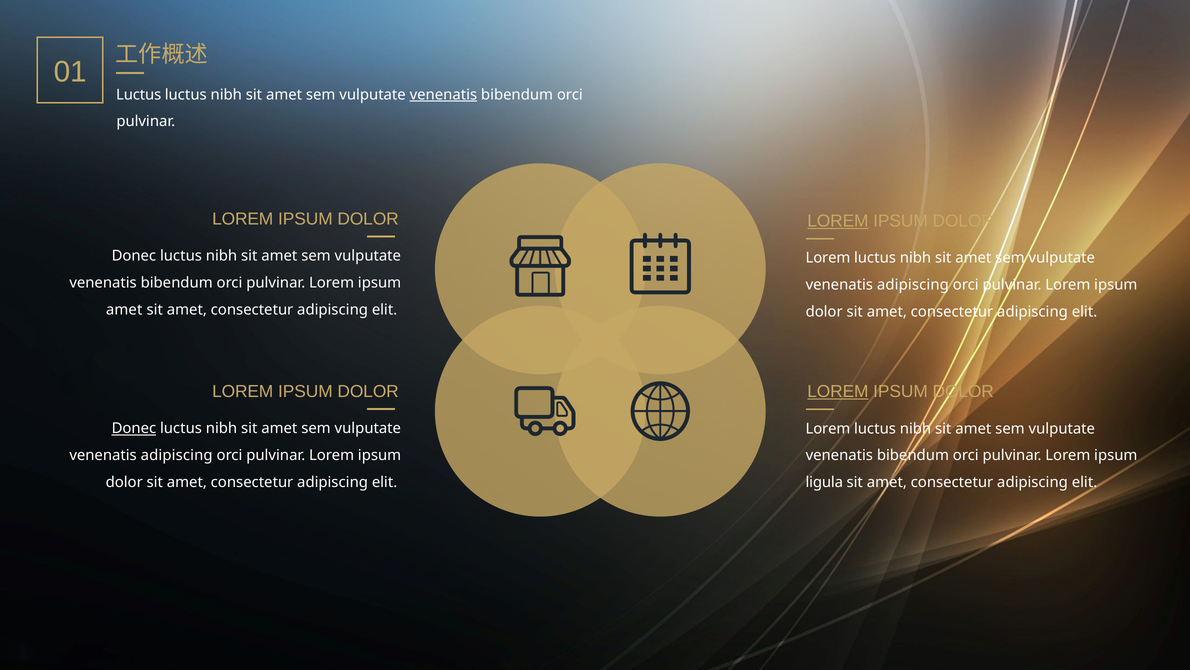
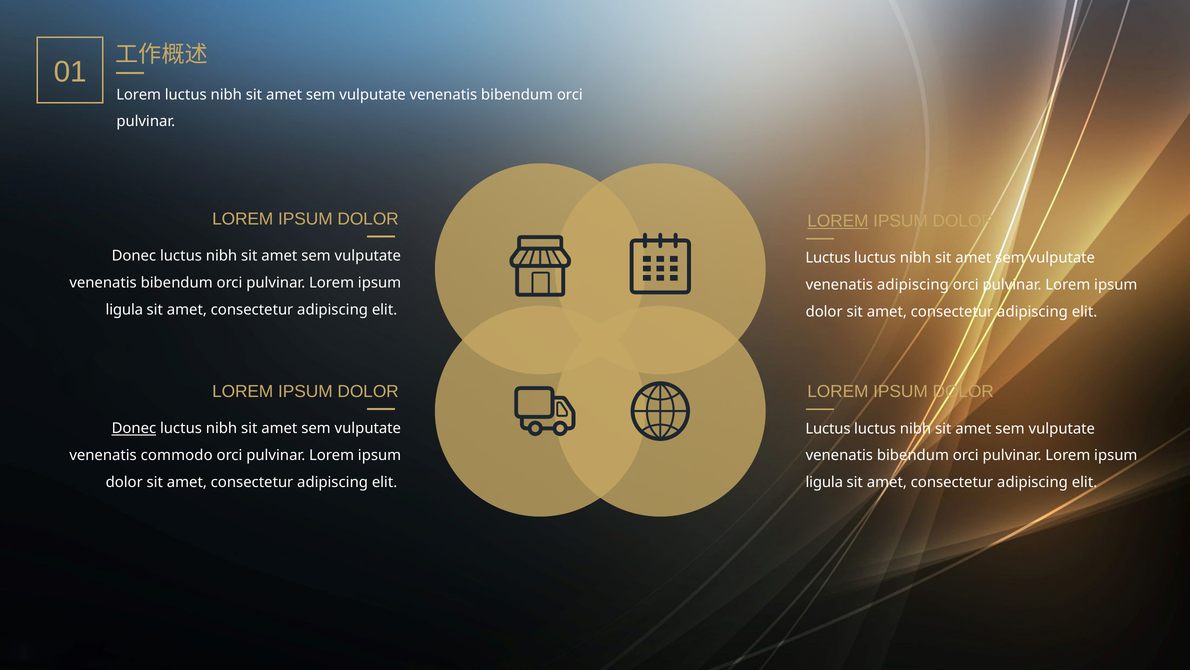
Luctus: Luctus -> Lorem (139, 95)
venenatis underline: present -> none (443, 95)
Lorem: Lorem -> Luctus (828, 258)
amet: amet -> ligula (124, 309)
LOREM underline: present -> none (838, 391)
Lorem: Lorem -> Luctus (828, 428)
adipiscing: adipiscing -> commodo (177, 455)
